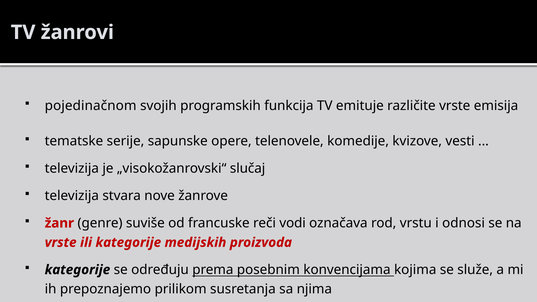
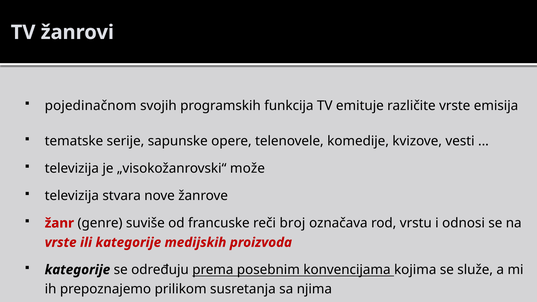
slučaj: slučaj -> može (247, 168)
vodi: vodi -> broj (292, 223)
